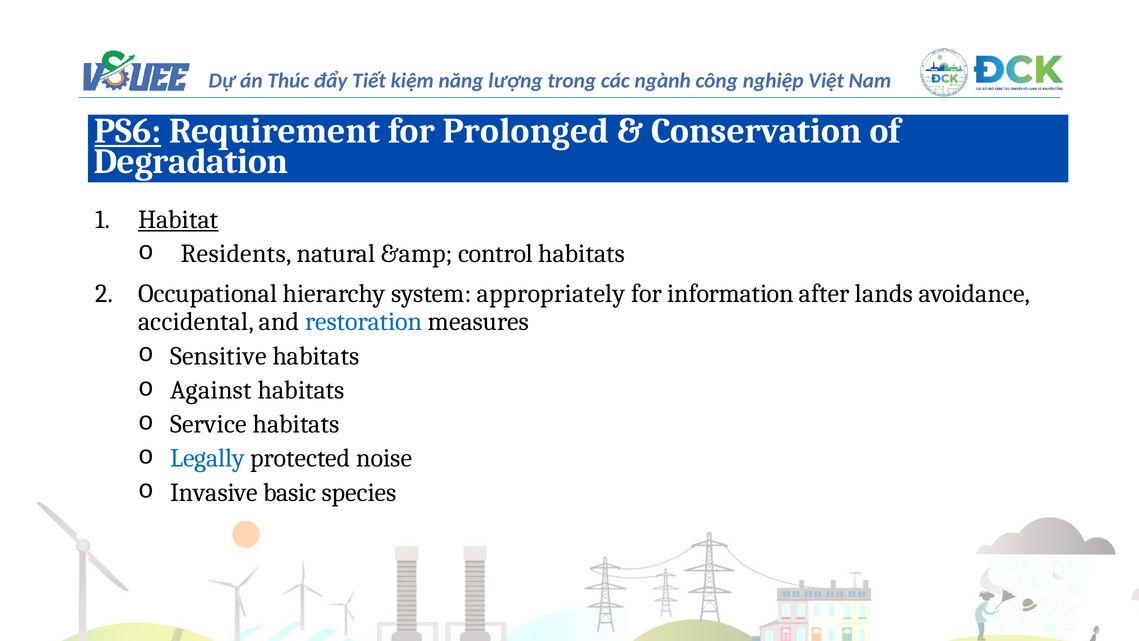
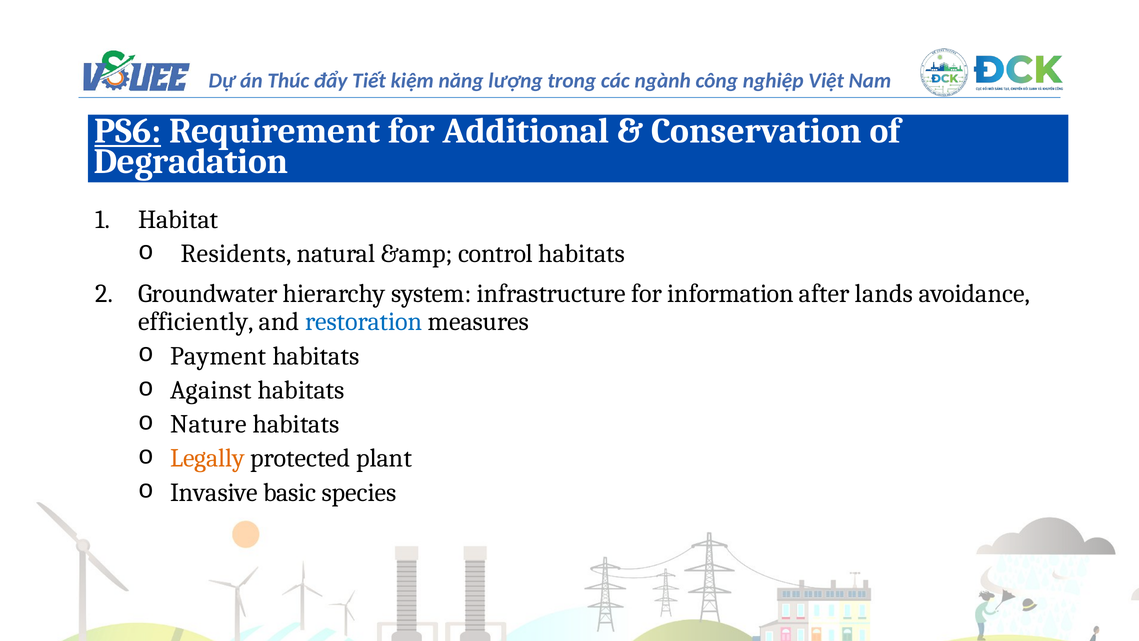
Prolonged: Prolonged -> Additional (526, 131)
Habitat underline: present -> none (178, 219)
Occupational: Occupational -> Groundwater (208, 294)
appropriately: appropriately -> infrastructure (551, 294)
accidental: accidental -> efficiently (196, 322)
Sensitive: Sensitive -> Payment (218, 356)
Service: Service -> Nature (208, 424)
Legally colour: blue -> orange (207, 458)
noise: noise -> plant (384, 458)
